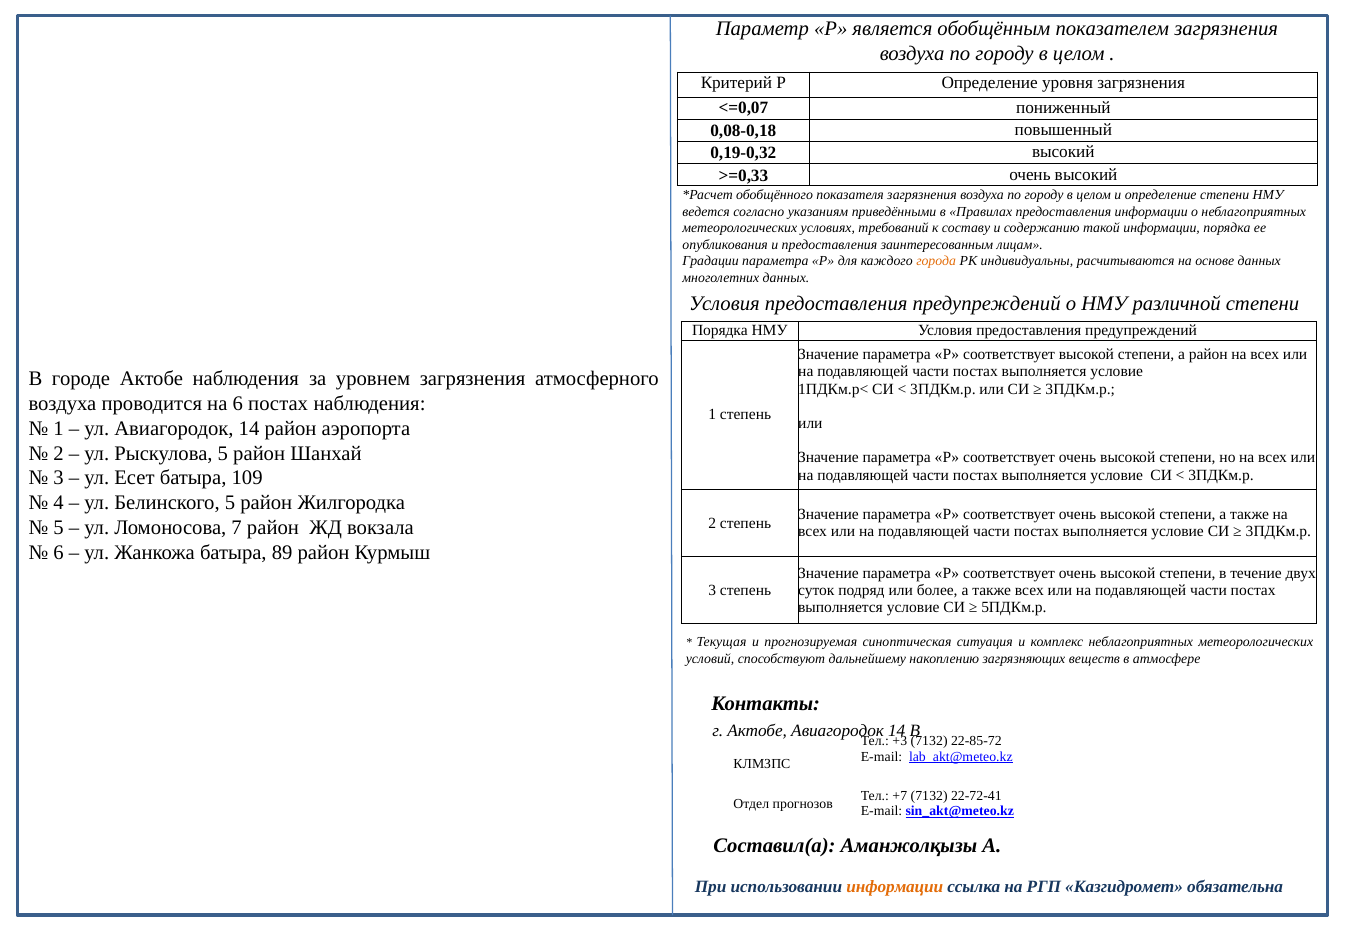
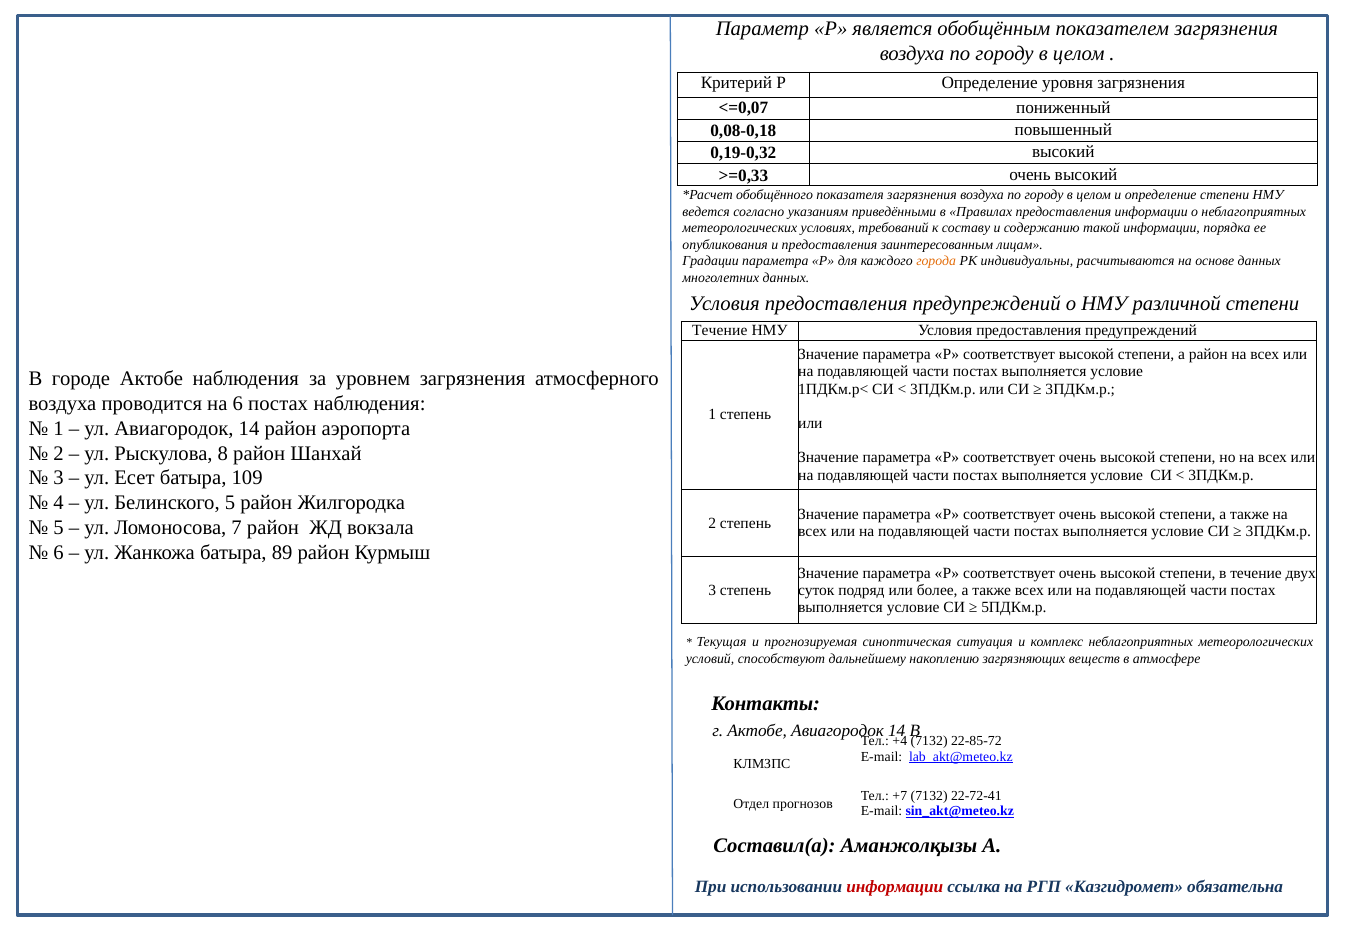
Порядка: Порядка -> Течение (720, 331)
Рыскулова 5: 5 -> 8 (223, 453)
+3: +3 -> +4 (900, 741)
информации colour: orange -> red (895, 887)
